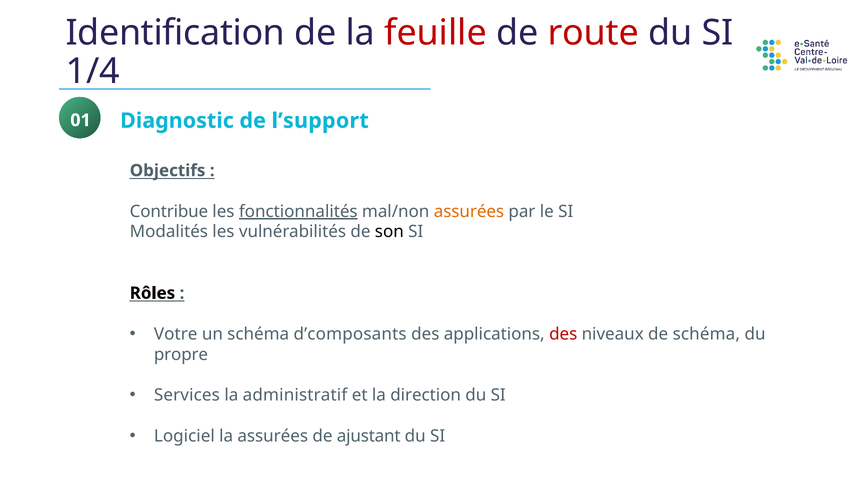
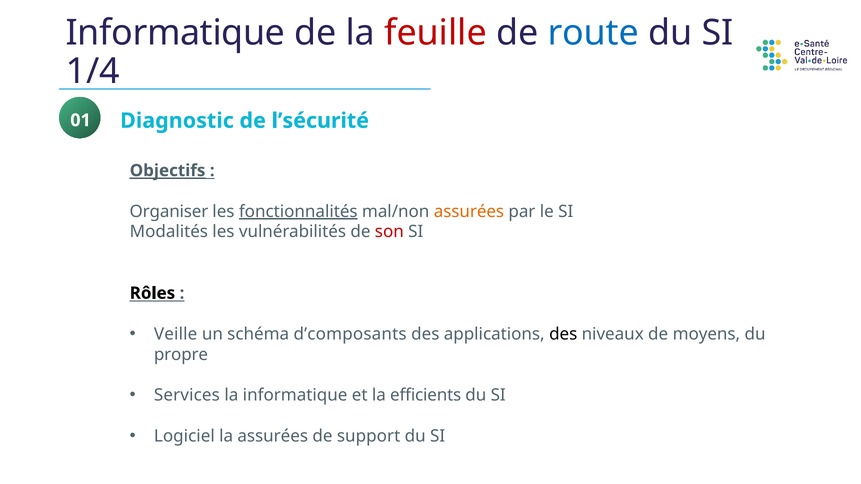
Identification: Identification -> Informatique (175, 33)
route colour: red -> blue (593, 33)
l’support: l’support -> l’sécurité (320, 121)
Objectifs underline: none -> present (168, 171)
Contribue: Contribue -> Organiser (169, 212)
son colour: black -> red (389, 232)
Votre: Votre -> Veille (176, 334)
des colour: red -> black (563, 334)
de schéma: schéma -> moyens (706, 334)
la administratif: administratif -> informatique (295, 396)
direction: direction -> efficients (426, 396)
ajustant: ajustant -> support (369, 436)
